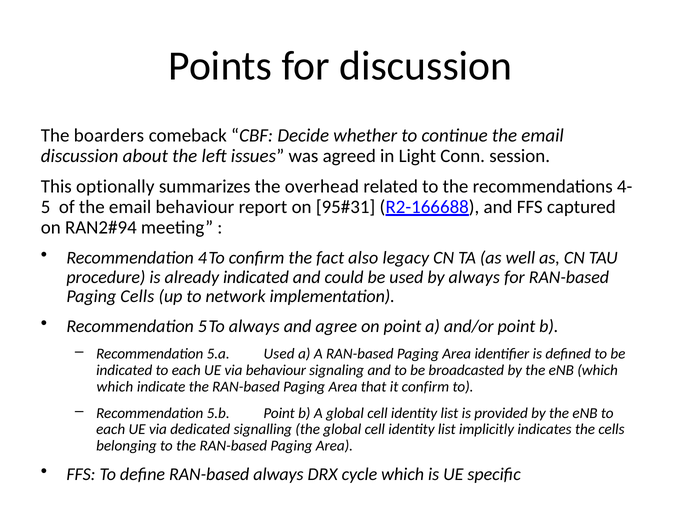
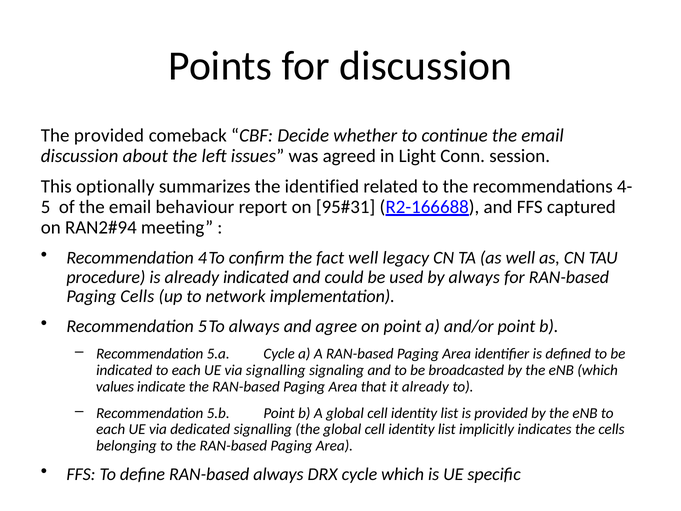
The boarders: boarders -> provided (109, 135)
overhead: overhead -> identified (322, 186)
fact also: also -> well (363, 258)
5.a Used: Used -> Cycle (279, 354)
via behaviour: behaviour -> signalling (276, 370)
which: which -> values (115, 386)
it confirm: confirm -> already (425, 386)
